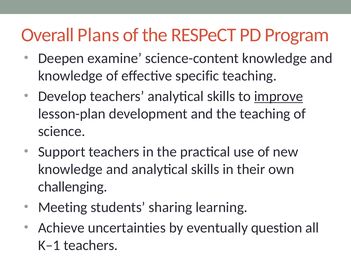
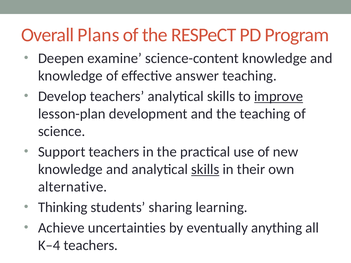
specific: specific -> answer (197, 76)
skills underline: none -> present (205, 170)
challenging: challenging -> alternative (73, 187)
Meeting: Meeting -> Thinking (63, 208)
question: question -> anything (277, 228)
K–1: K–1 -> K–4 (49, 246)
